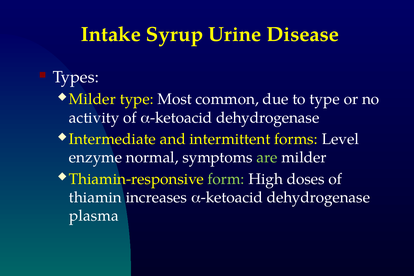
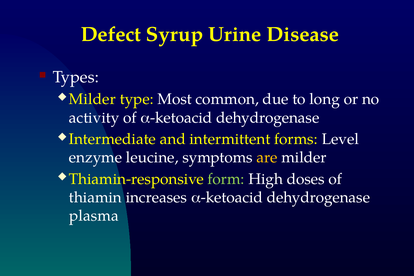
Intake: Intake -> Defect (111, 34)
to type: type -> long (325, 99)
normal: normal -> leucine (152, 157)
are colour: light green -> yellow (267, 157)
